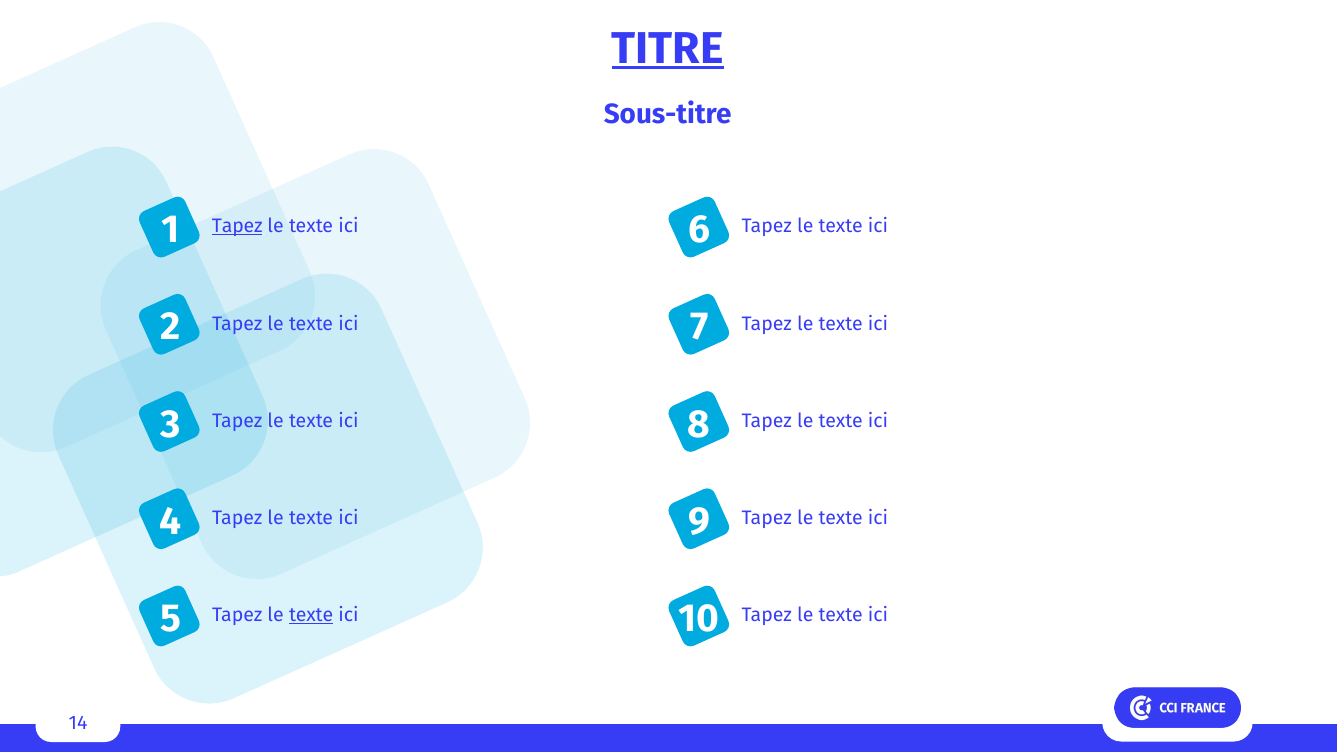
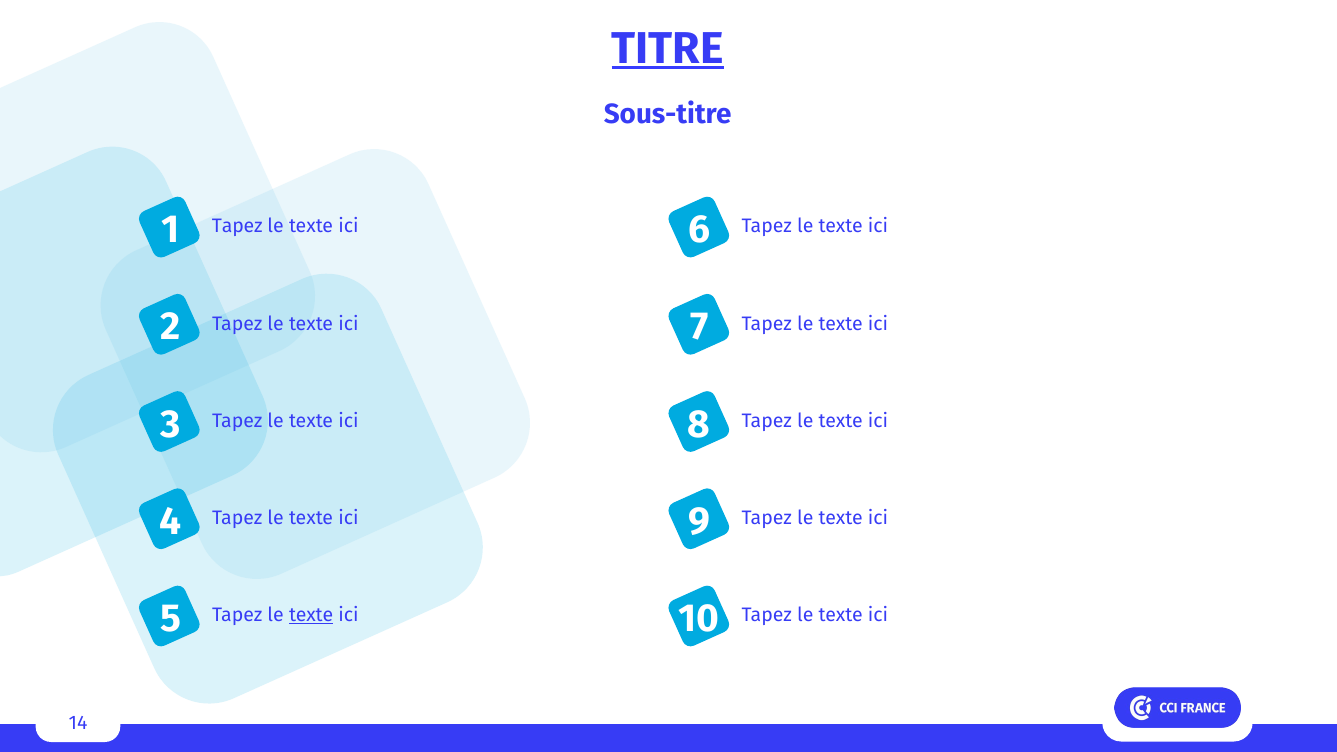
Tapez underline: present -> none (237, 226)
